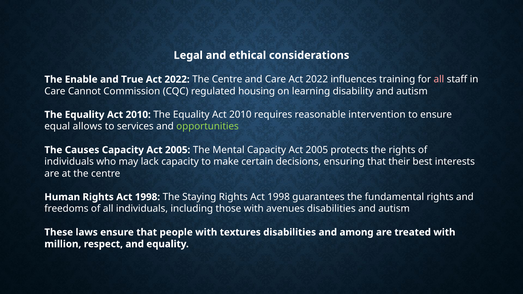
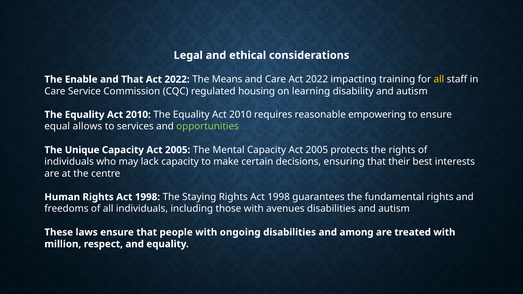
and True: True -> That (132, 79)
2022 The Centre: Centre -> Means (227, 79)
influences: influences -> impacting (354, 79)
all colour: pink -> yellow (439, 79)
Cannot: Cannot -> Service (84, 91)
intervention: intervention -> empowering (377, 115)
Causes: Causes -> Unique (82, 150)
textures: textures -> ongoing (240, 232)
